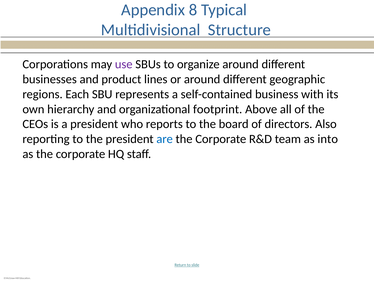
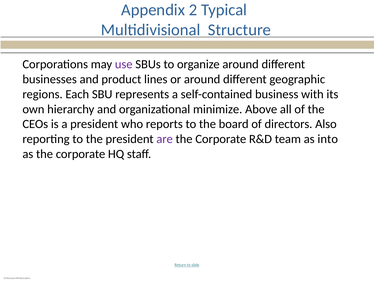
8: 8 -> 2 (193, 10)
footprint: footprint -> minimize (218, 109)
are colour: blue -> purple (165, 139)
